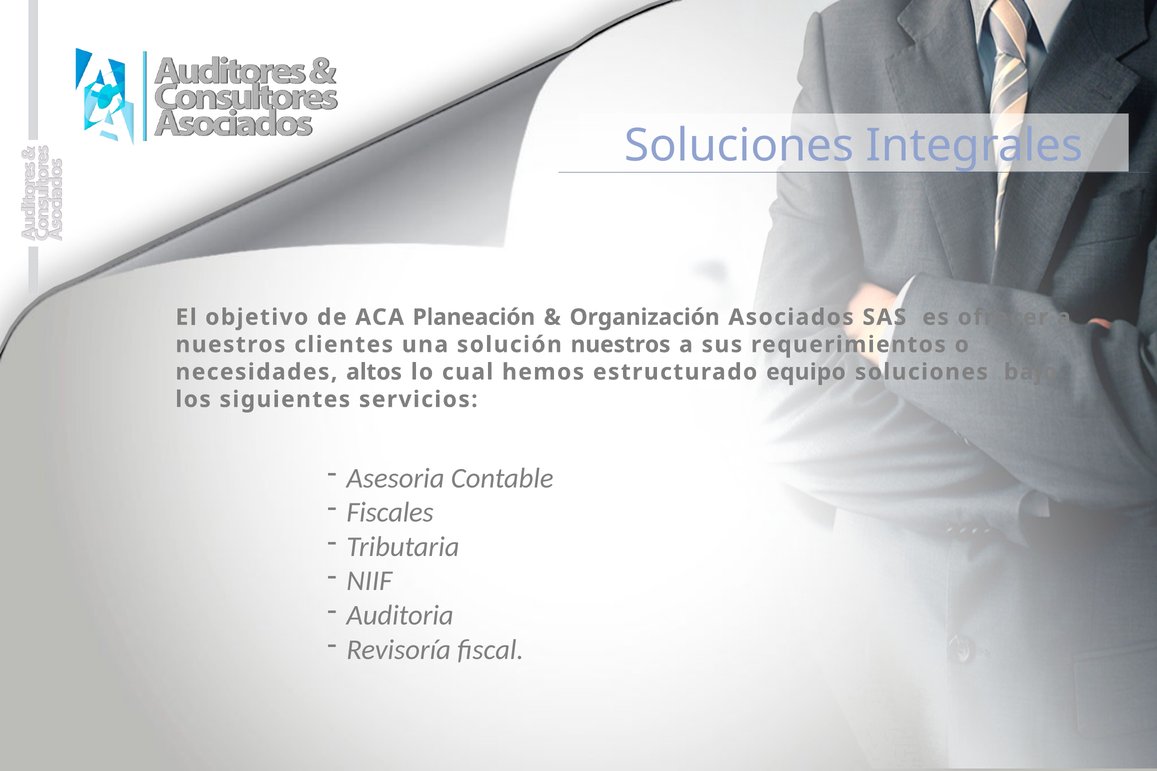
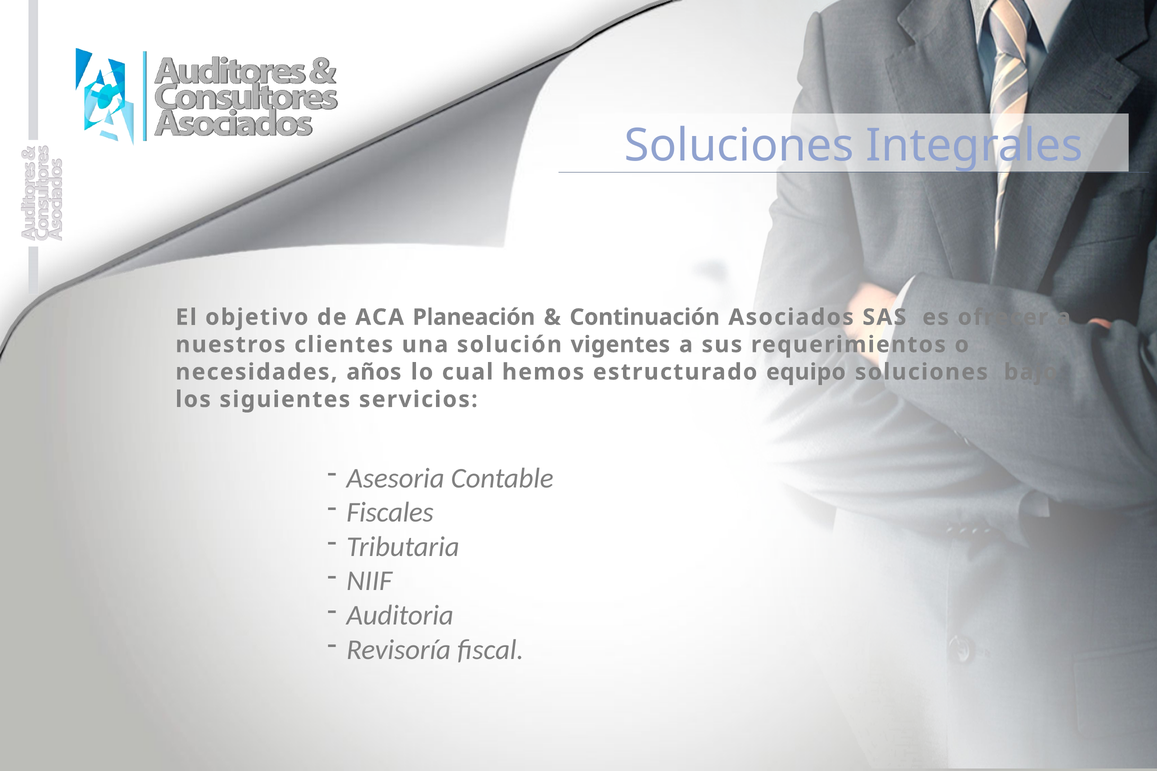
Organización: Organización -> Continuación (645, 317)
solución nuestros: nuestros -> vigentes (620, 345)
altos: altos -> años (374, 372)
